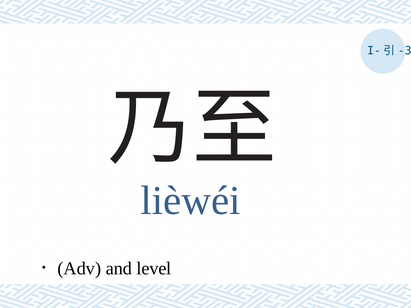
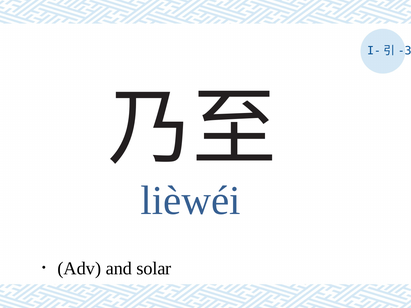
level: level -> solar (154, 269)
